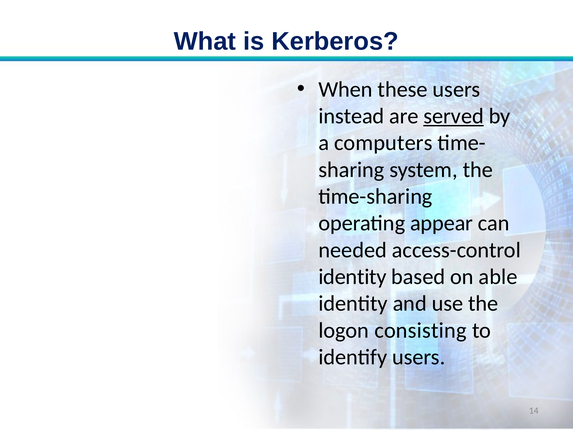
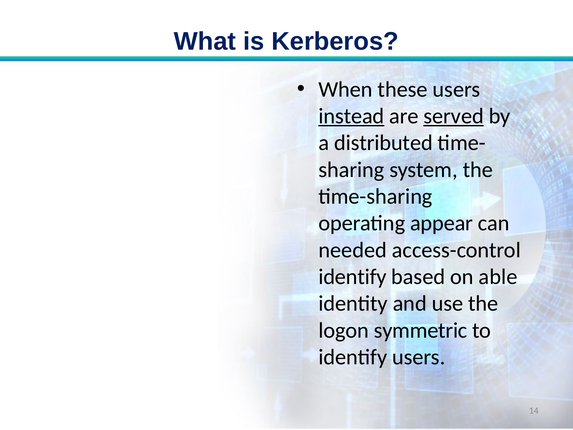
instead underline: none -> present (351, 116)
computers: computers -> distributed (383, 143)
identity: identity -> identify (352, 277)
consisting: consisting -> symmetric (421, 330)
